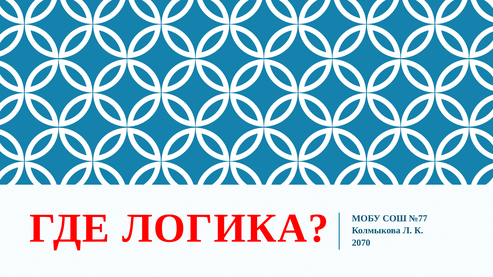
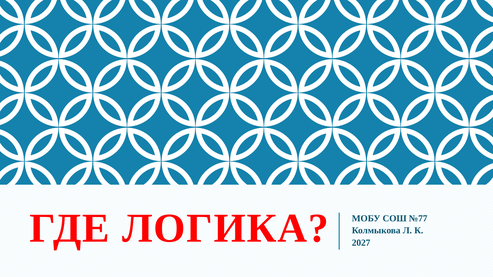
2070: 2070 -> 2027 (361, 243)
